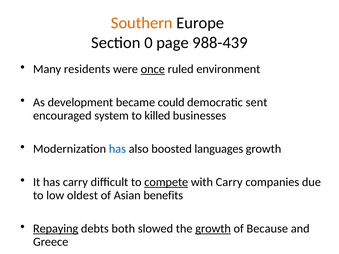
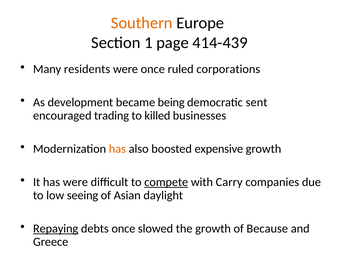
0: 0 -> 1 (148, 43)
988-439: 988-439 -> 414-439 (220, 43)
once underline: present -> none (153, 69)
environment: environment -> corporations (228, 69)
could: could -> being (171, 103)
system: system -> trading (112, 116)
has colour: blue -> orange (117, 149)
languages: languages -> expensive (219, 149)
has carry: carry -> were (75, 182)
oldest: oldest -> seeing (83, 196)
benefits: benefits -> daylight (163, 196)
debts both: both -> once (123, 229)
growth underline: present -> none (213, 229)
